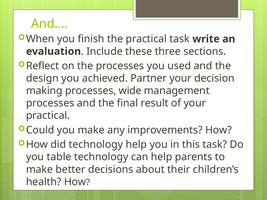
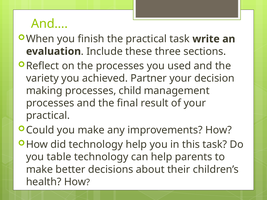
design: design -> variety (42, 78)
wide: wide -> child (130, 91)
